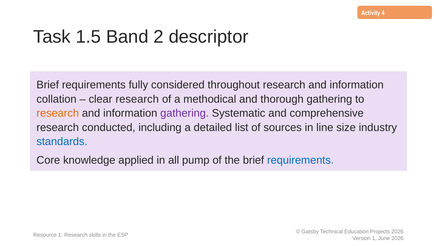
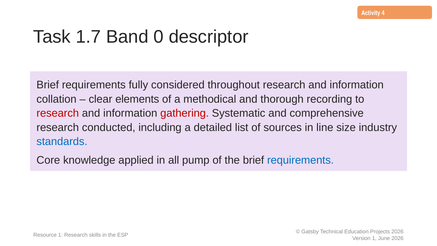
1.5: 1.5 -> 1.7 (88, 37)
2: 2 -> 0 (159, 37)
clear research: research -> elements (137, 99)
thorough gathering: gathering -> recording (329, 99)
research colour: orange -> red (58, 113)
gathering colour: purple -> red (185, 113)
